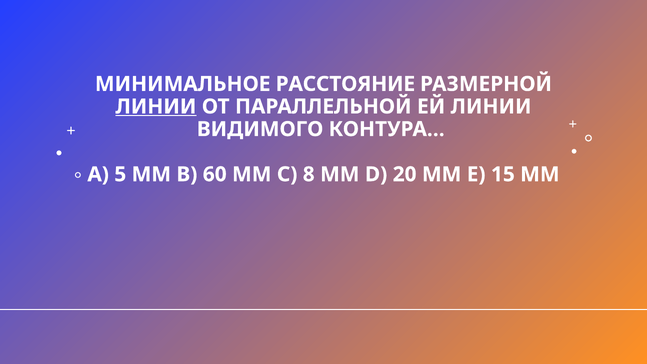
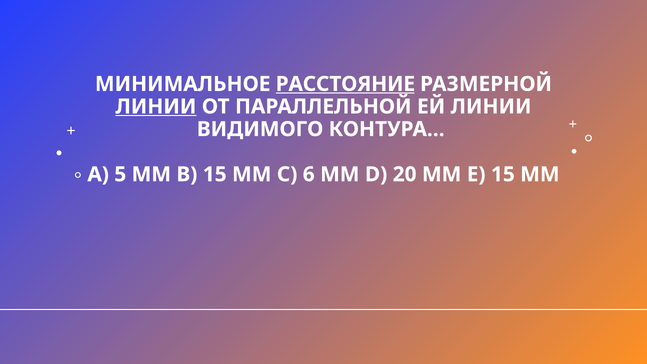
РАССТОЯНИЕ underline: none -> present (345, 84)
B 60: 60 -> 15 (215, 174)
8: 8 -> 6 (309, 174)
